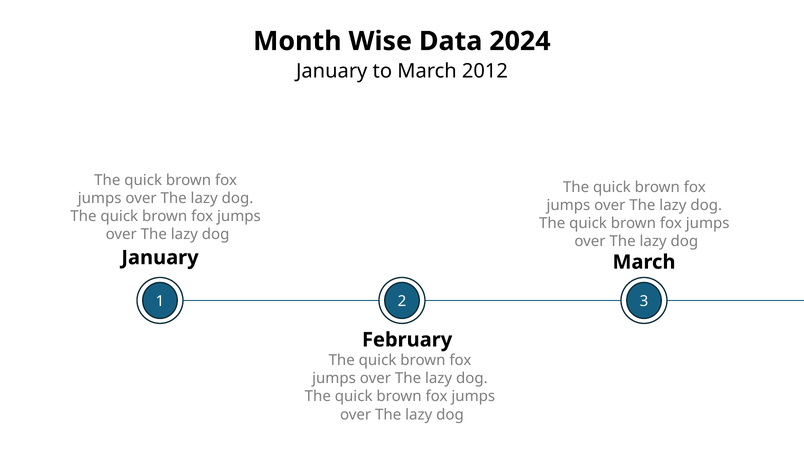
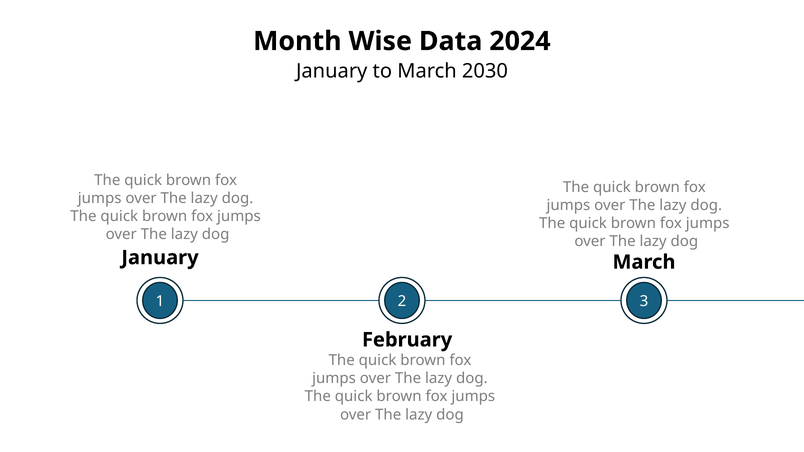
2012: 2012 -> 2030 (485, 71)
